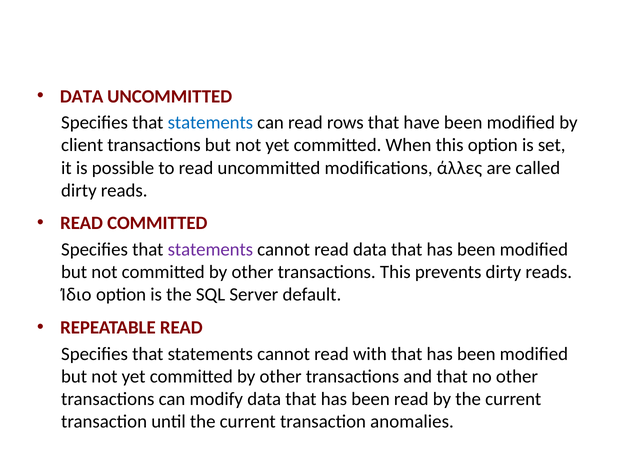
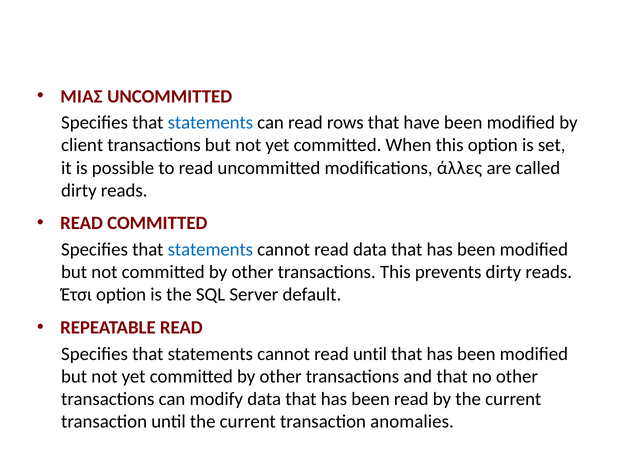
DATA: DATA -> ΜΙΑΣ (81, 96)
statements colour: purple -> blue (210, 250)
Ίδιο: Ίδιο -> Έτσι (77, 295)
read with: with -> until (370, 354)
